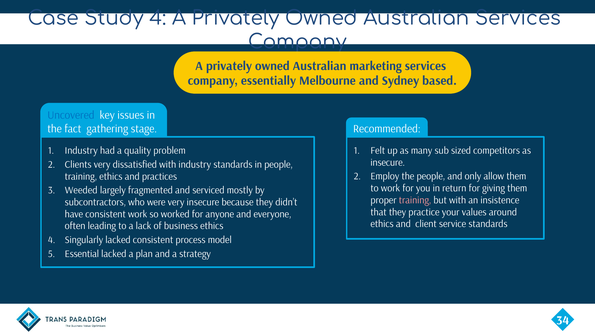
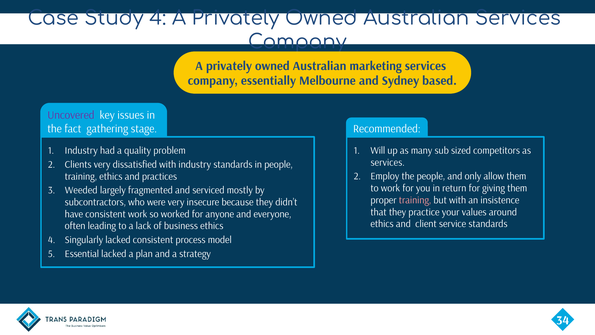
Uncovered colour: blue -> purple (71, 115)
Felt: Felt -> Will (378, 150)
insecure: insecure -> services (388, 162)
